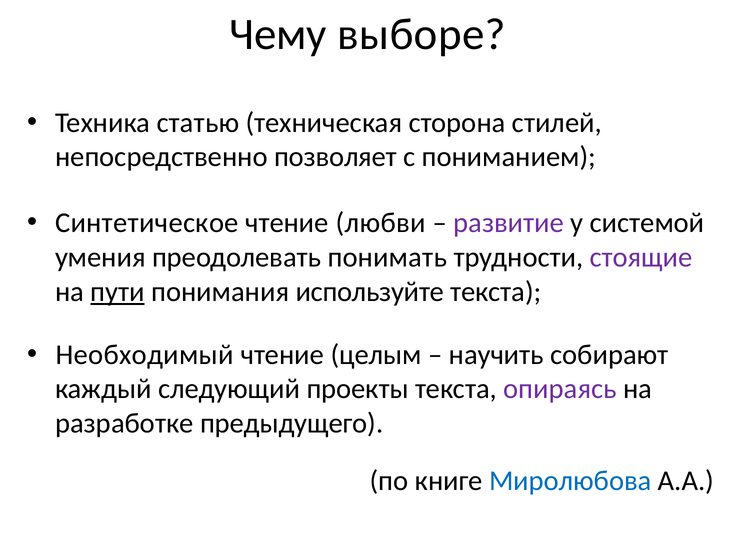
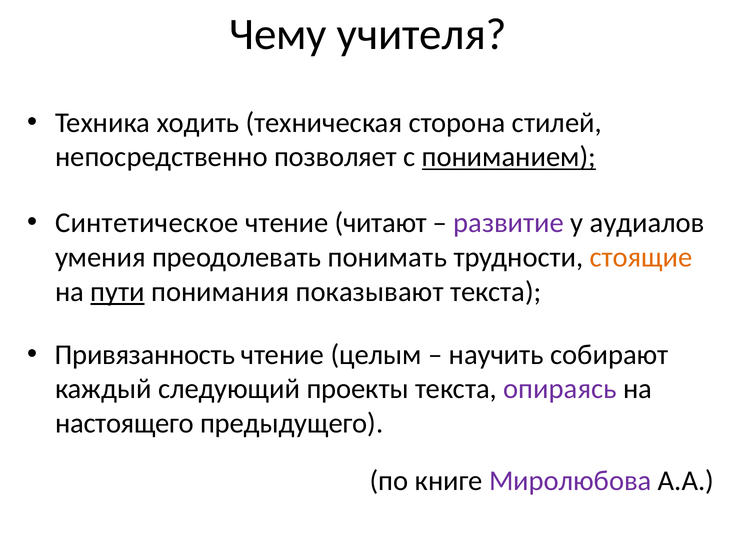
выборе: выборе -> учителя (422, 34)
статью: статью -> ходить (198, 123)
пониманием underline: none -> present (509, 157)
любви: любви -> читают (381, 223)
системой: системой -> аудиалов (647, 223)
стоящие colour: purple -> orange (641, 257)
используйте: используйте -> показывают (370, 292)
Необходимый: Необходимый -> Привязанность (145, 355)
разработке: разработке -> настоящего (125, 423)
Миролюбова colour: blue -> purple (570, 481)
